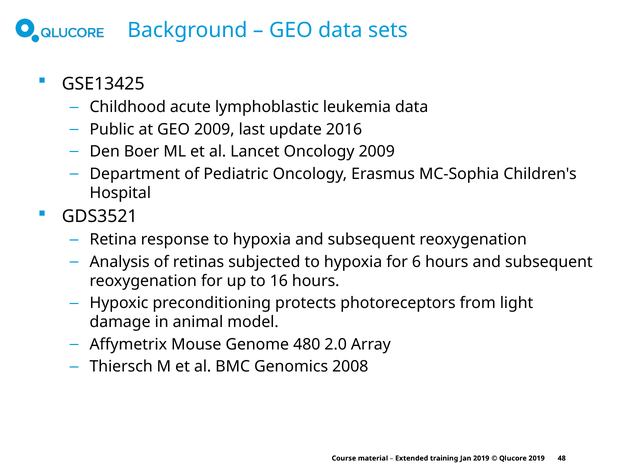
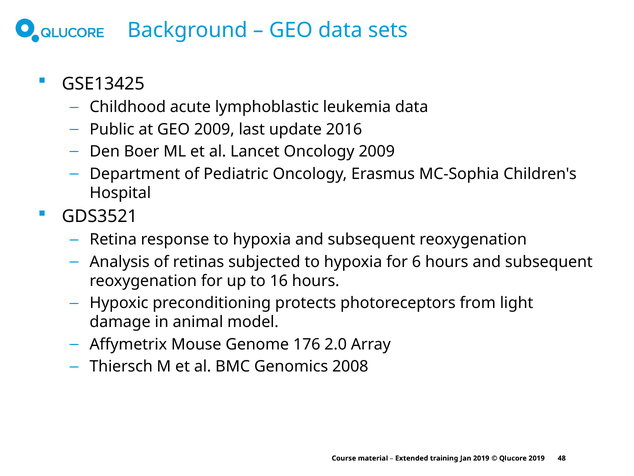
480: 480 -> 176 (307, 344)
